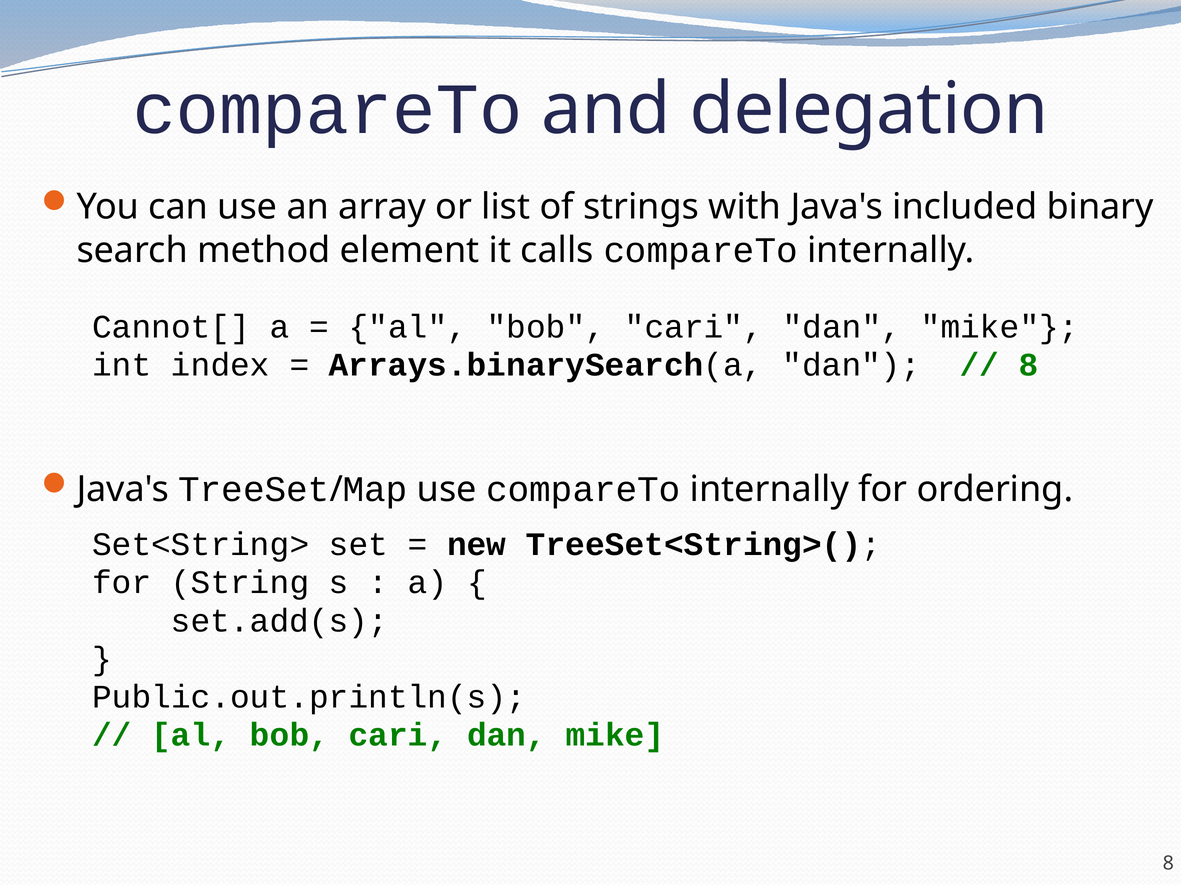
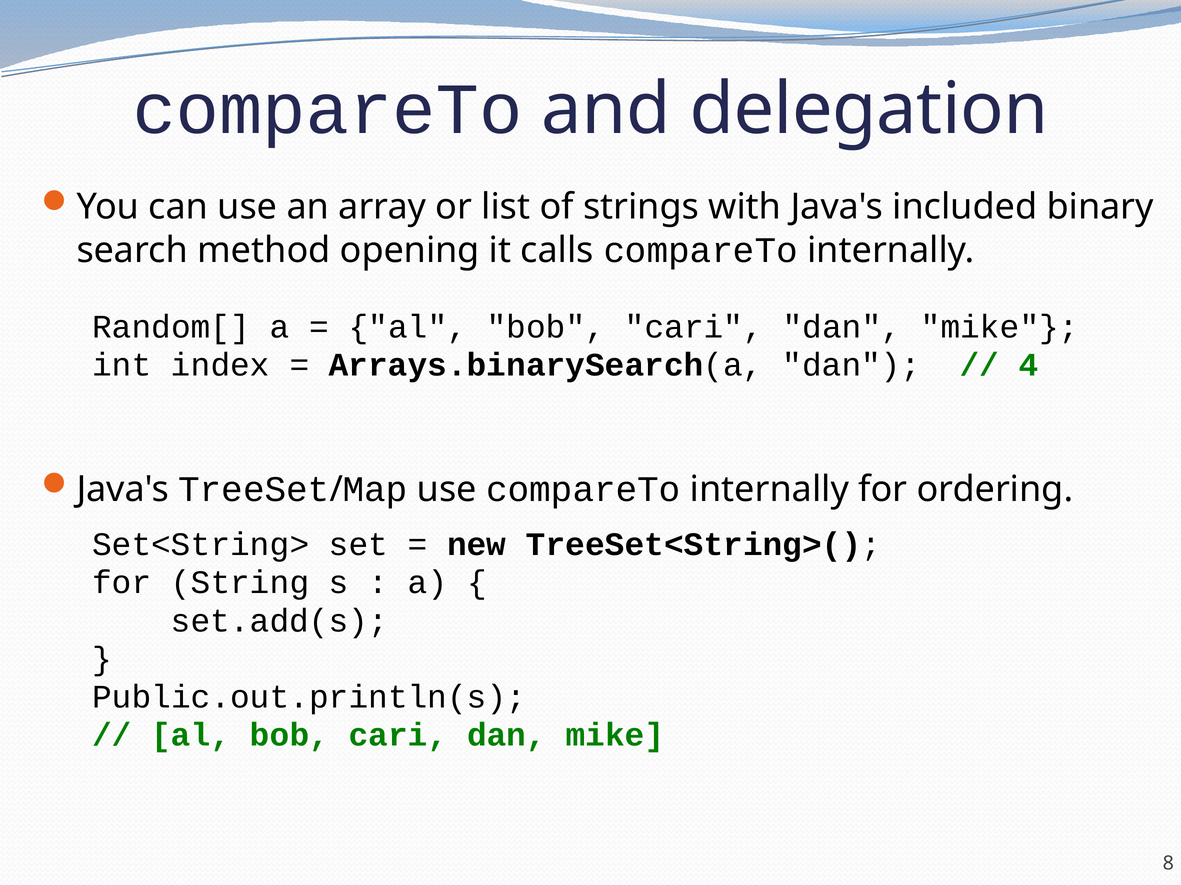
element: element -> opening (410, 251)
Cannot[: Cannot[ -> Random[ (171, 327)
8: 8 -> 4 (1029, 365)
